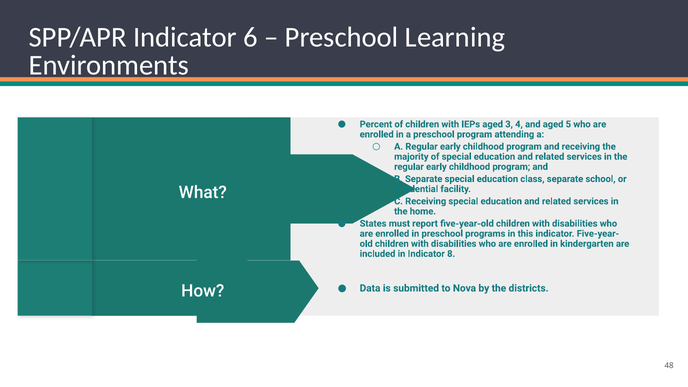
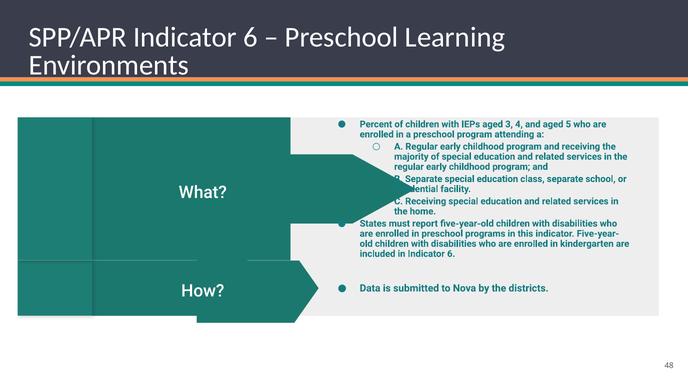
in Indicator 8: 8 -> 6 (451, 254)
